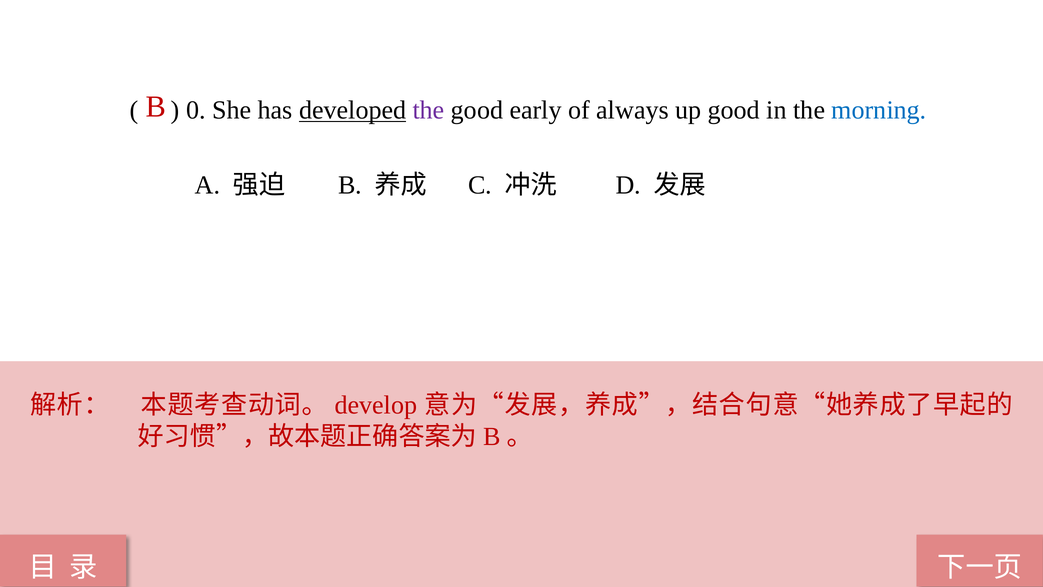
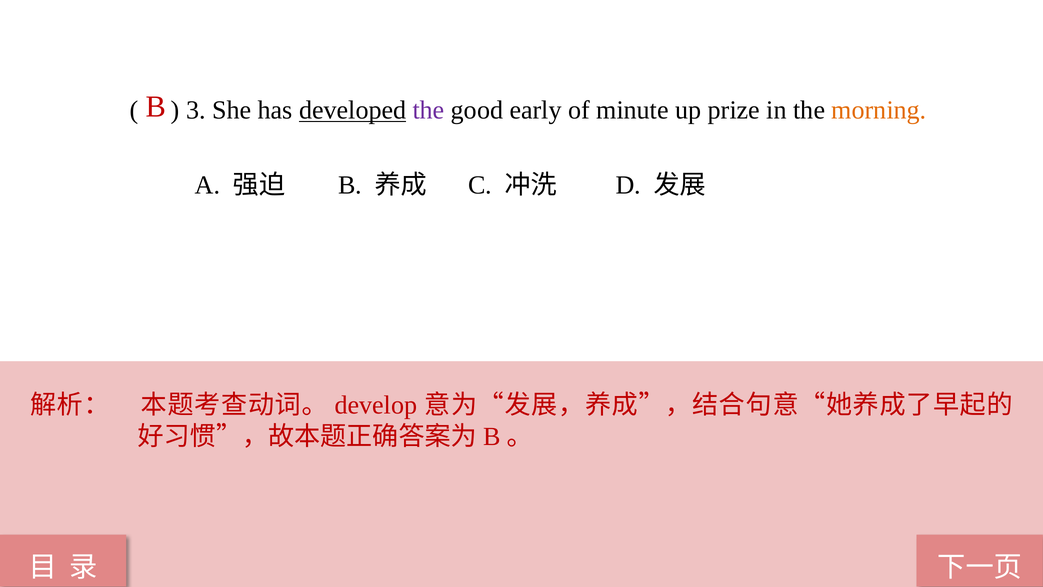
0: 0 -> 3 (196, 110)
always: always -> minute (633, 110)
up good: good -> prize (734, 110)
morning colour: blue -> orange (879, 110)
